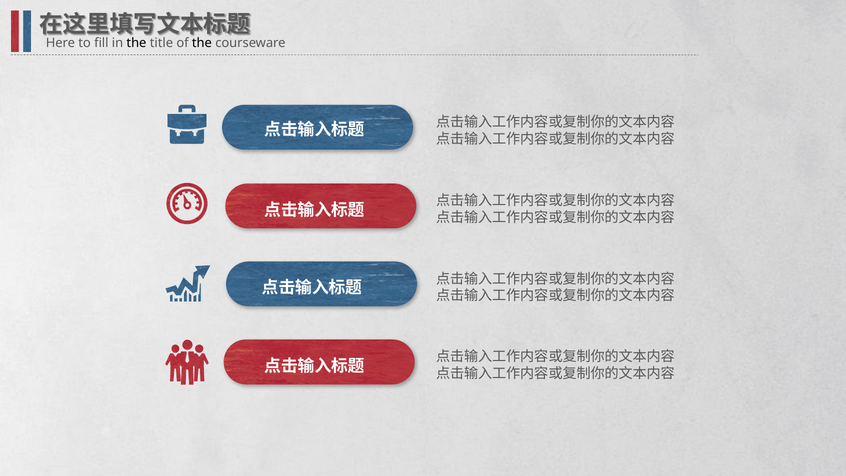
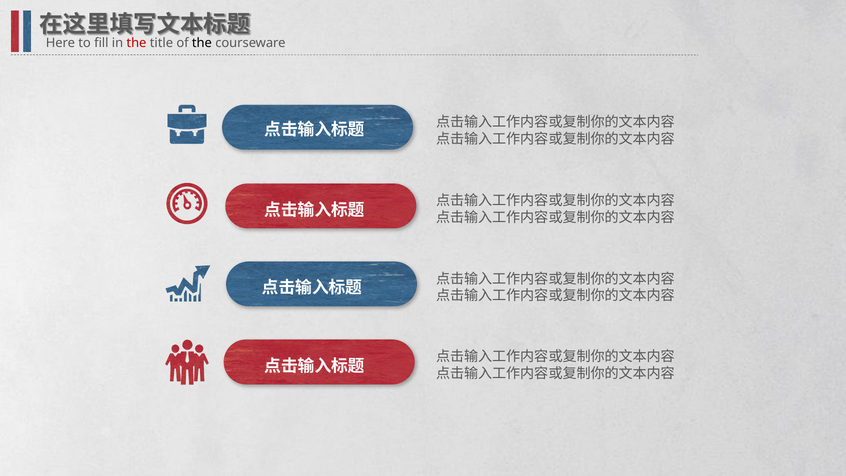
the colour: black -> red (136, 43)
